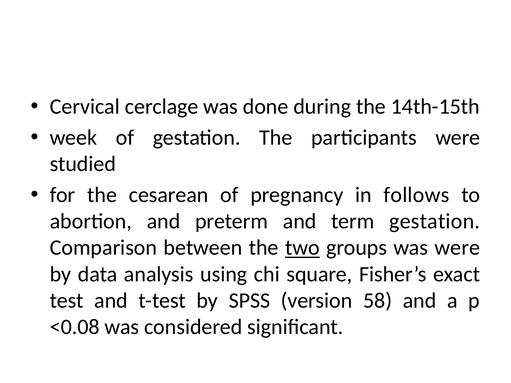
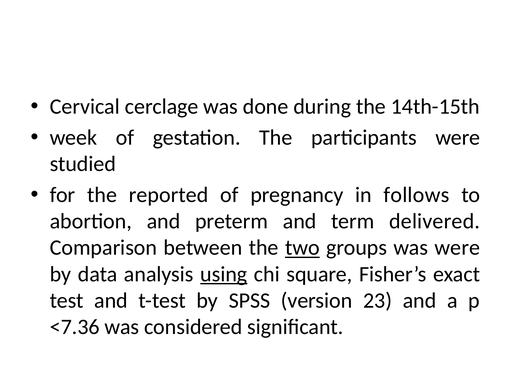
cesarean: cesarean -> reported (169, 195)
term gestation: gestation -> delivered (435, 221)
using underline: none -> present (224, 274)
58: 58 -> 23 (378, 301)
<0.08: <0.08 -> <7.36 (75, 327)
